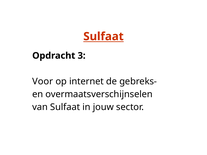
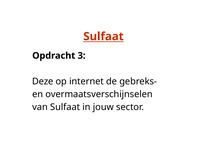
Voor: Voor -> Deze (43, 82)
